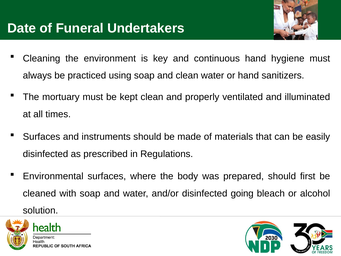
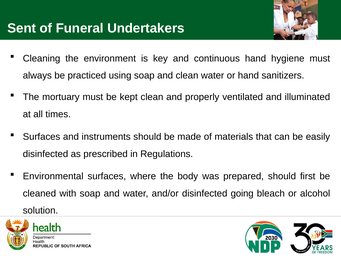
Date: Date -> Sent (22, 28)
